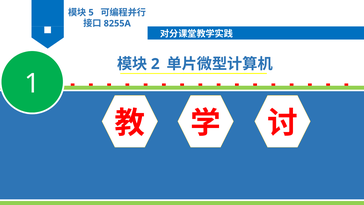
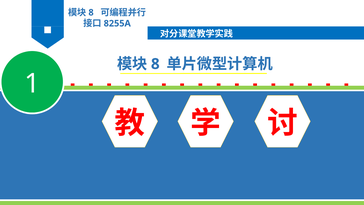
5: 5 -> 8 (91, 12)
2: 2 -> 8 (155, 64)
